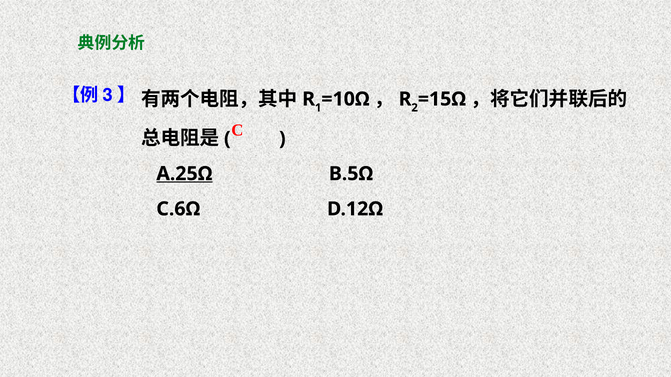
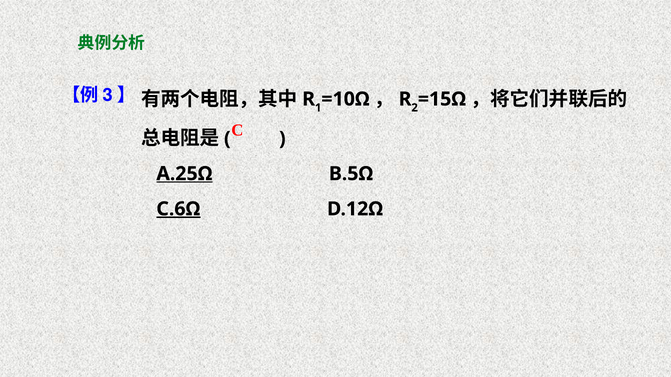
C.6Ω underline: none -> present (178, 209)
